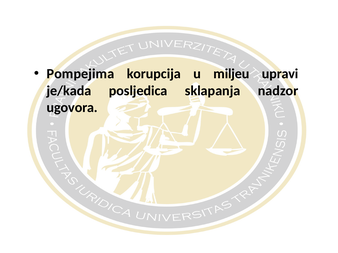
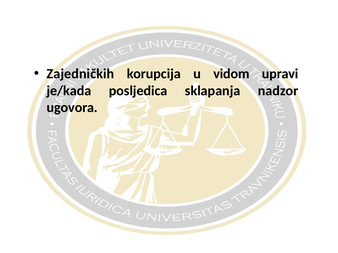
Pompejima: Pompejima -> Zajedničkih (80, 74)
miljeu: miljeu -> vidom (231, 74)
